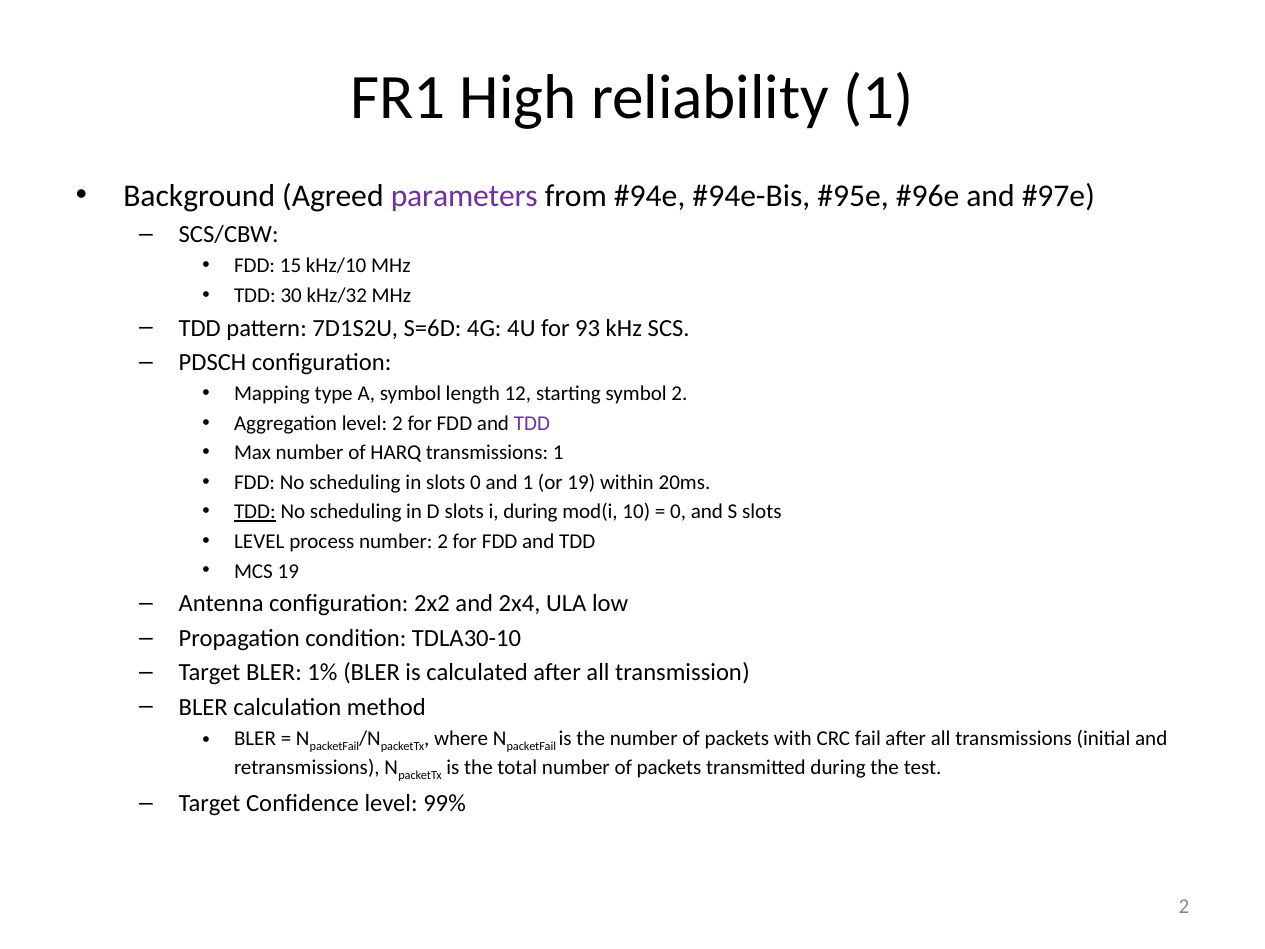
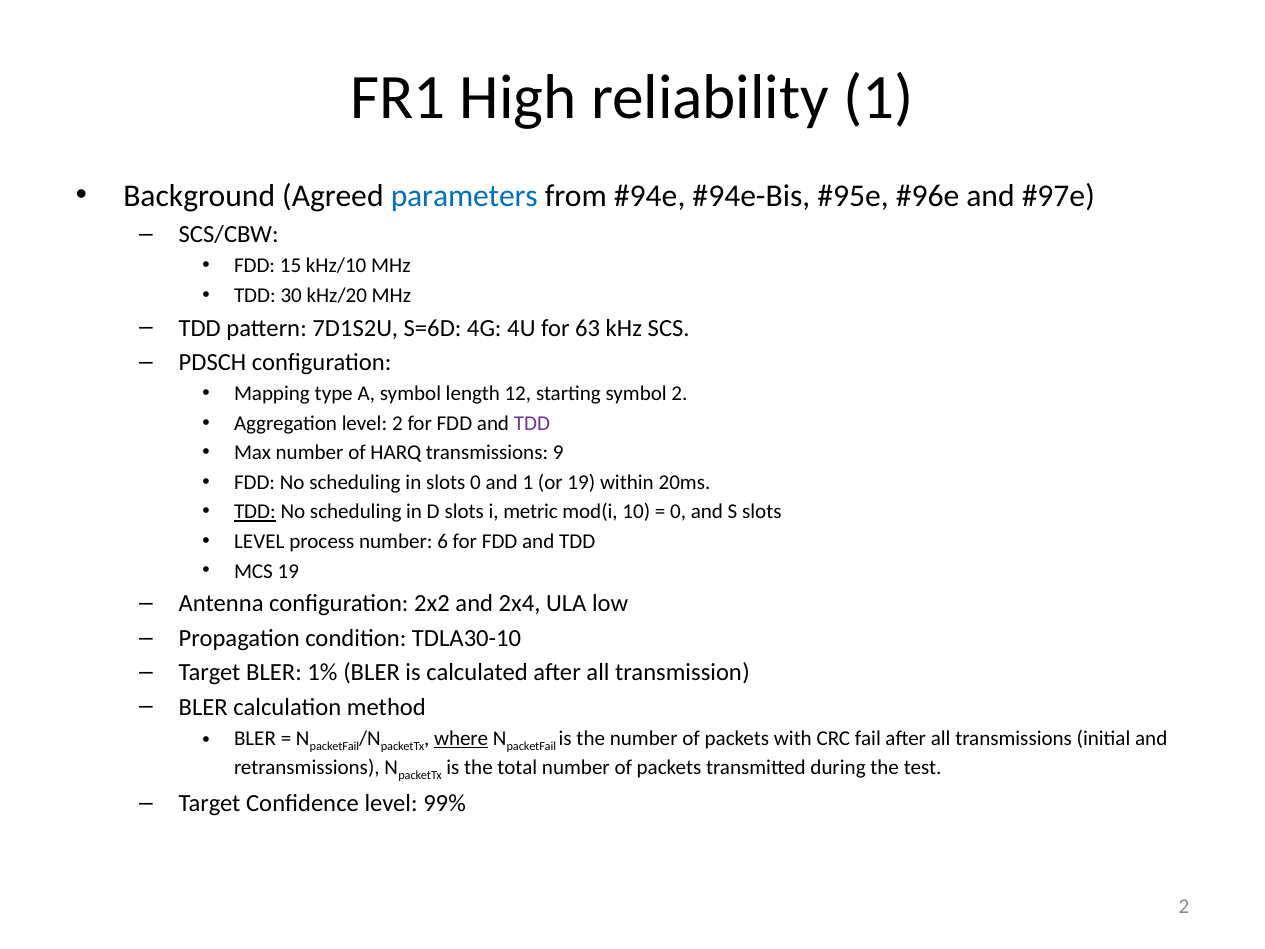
parameters colour: purple -> blue (464, 196)
kHz/32: kHz/32 -> kHz/20 (337, 295)
93: 93 -> 63 (588, 328)
transmissions 1: 1 -> 9 (558, 453)
i during: during -> metric (531, 512)
number 2: 2 -> 6 (443, 541)
where underline: none -> present (461, 738)
